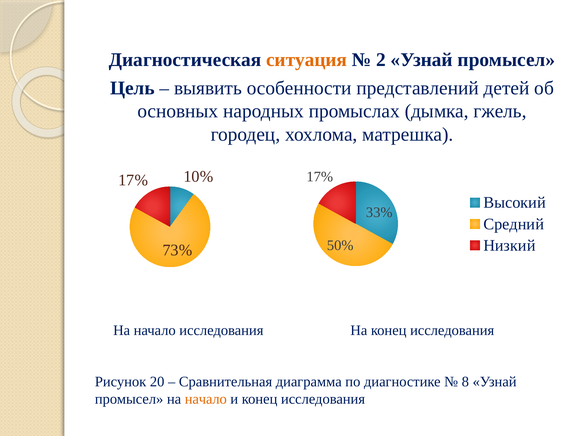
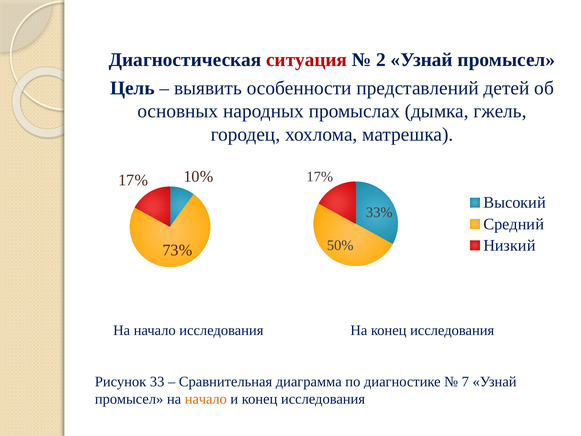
ситуация colour: orange -> red (307, 60)
20: 20 -> 33 (157, 381)
8: 8 -> 7 (465, 381)
